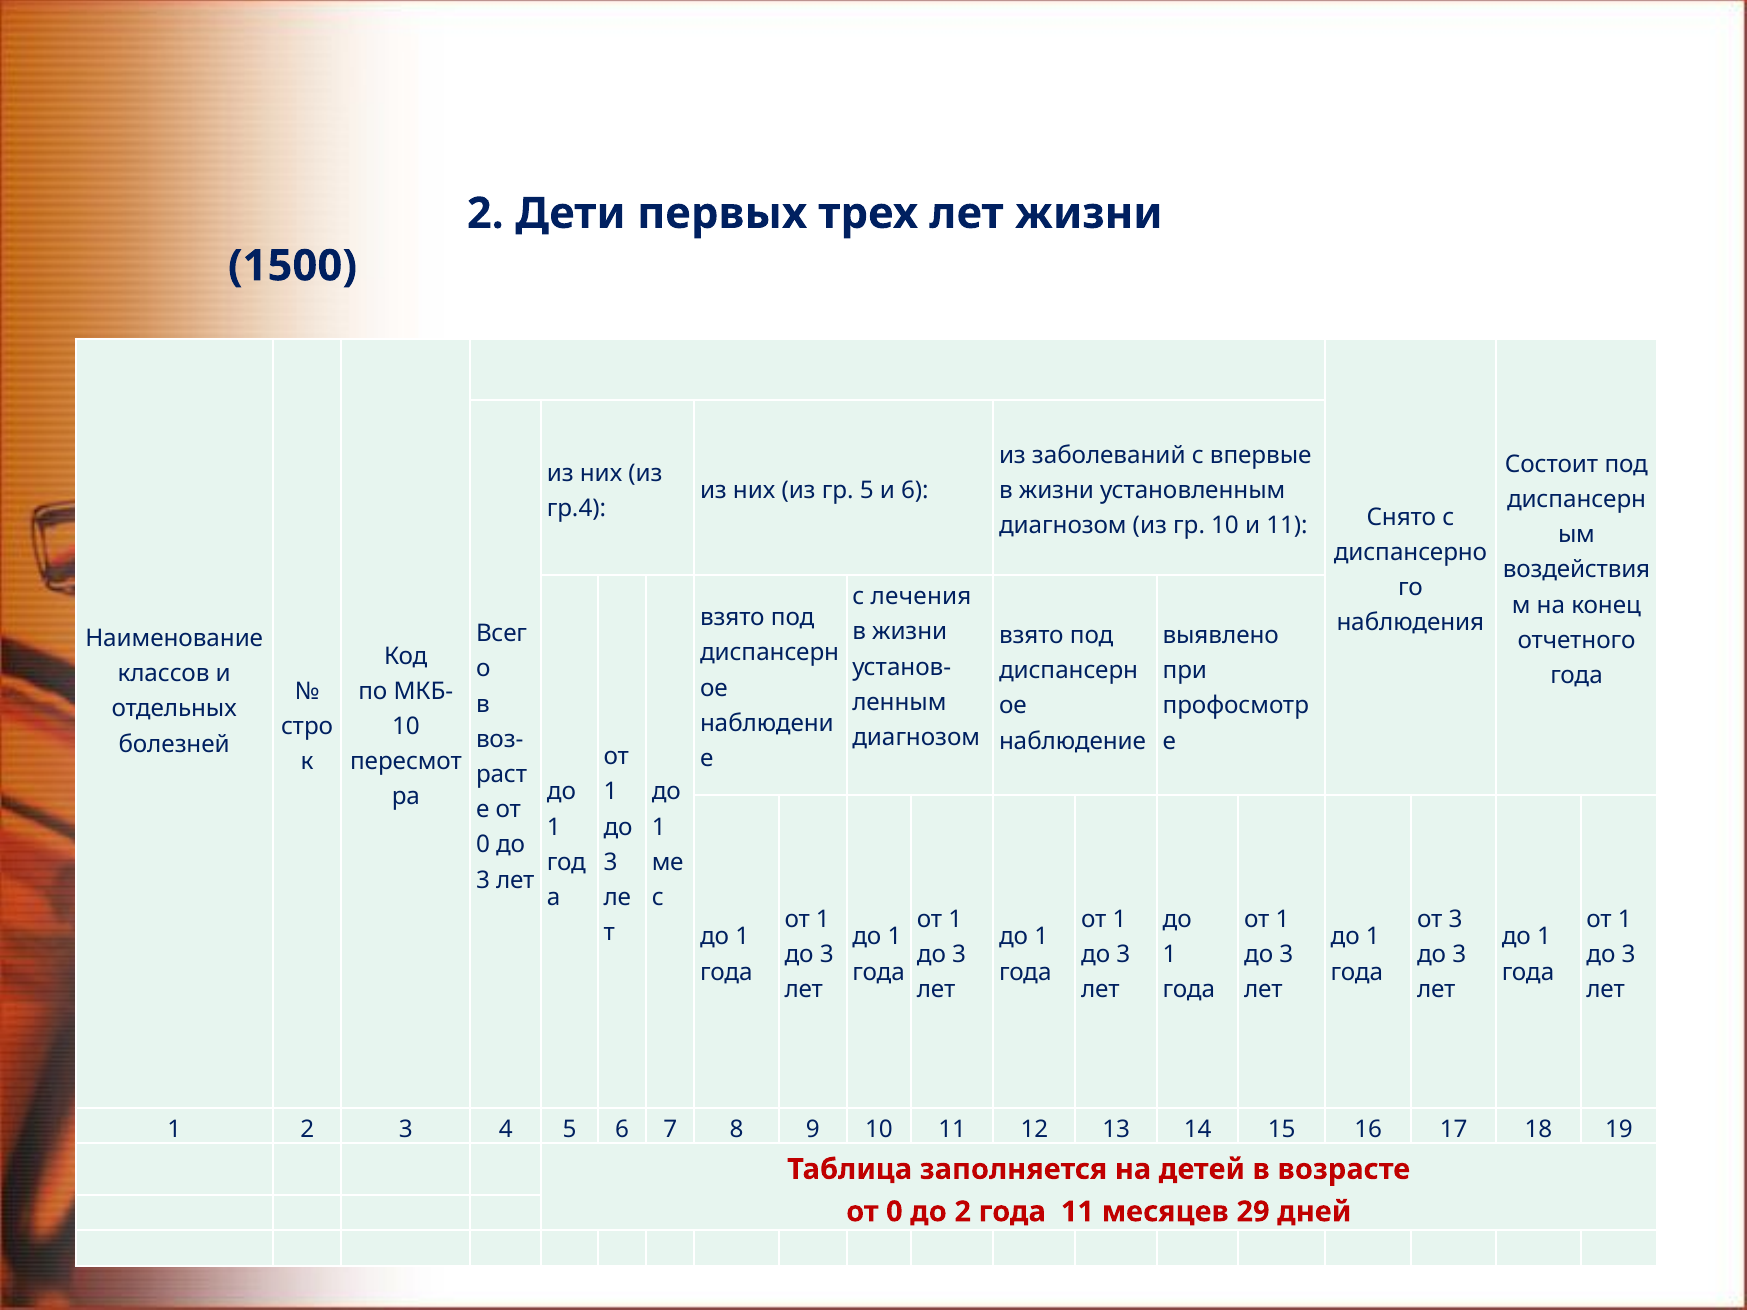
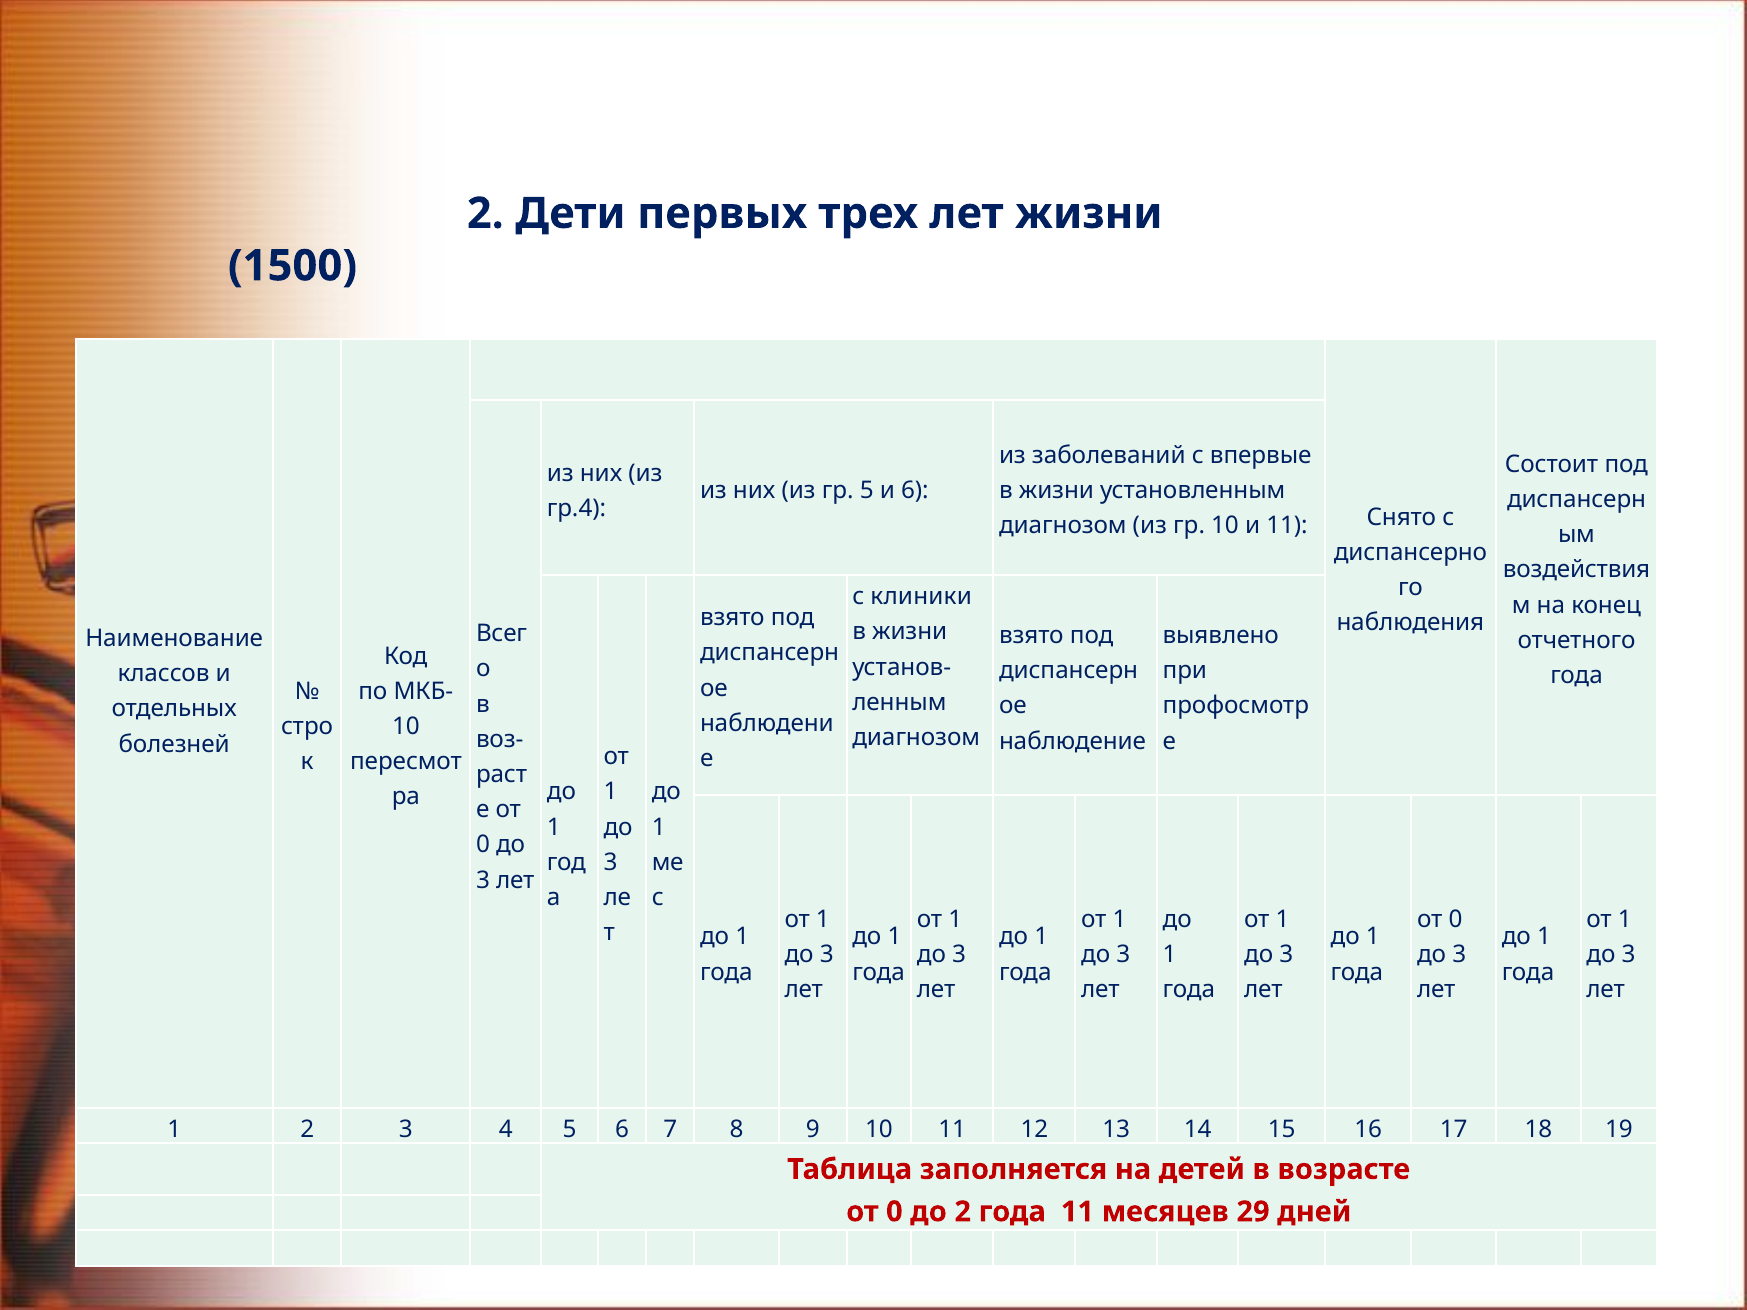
лечения: лечения -> клиники (921, 597)
3: 3 -> 0 (1455, 919)
